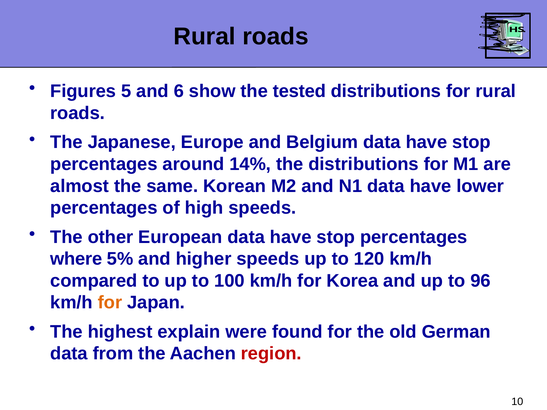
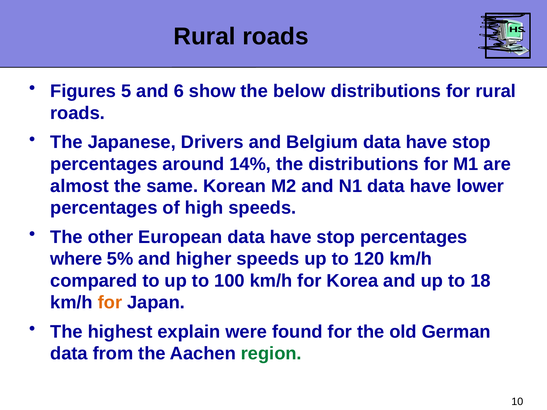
tested: tested -> below (299, 91)
Europe: Europe -> Drivers (212, 142)
96: 96 -> 18 (480, 281)
region colour: red -> green (271, 354)
